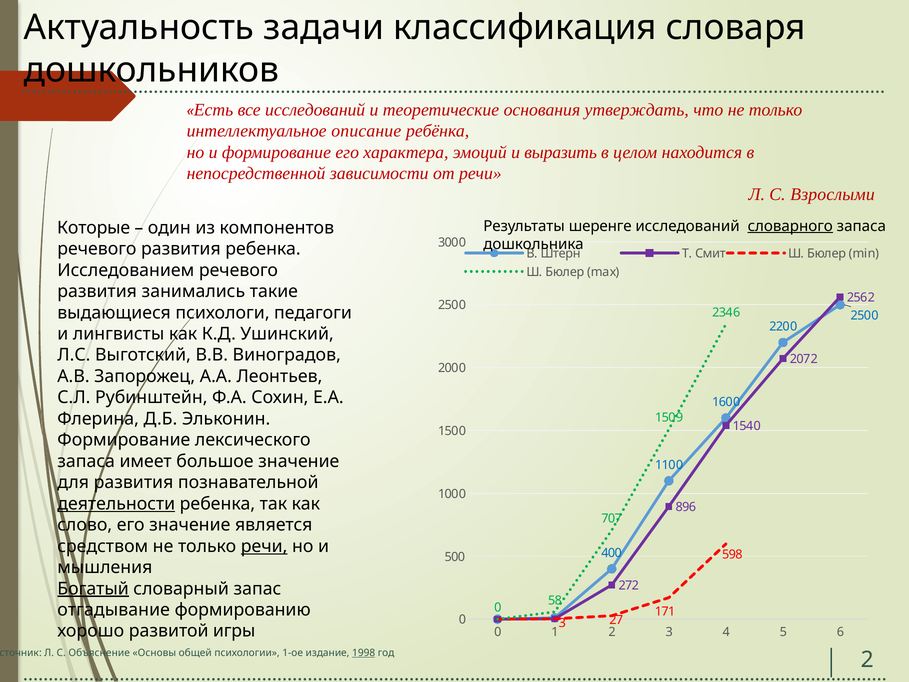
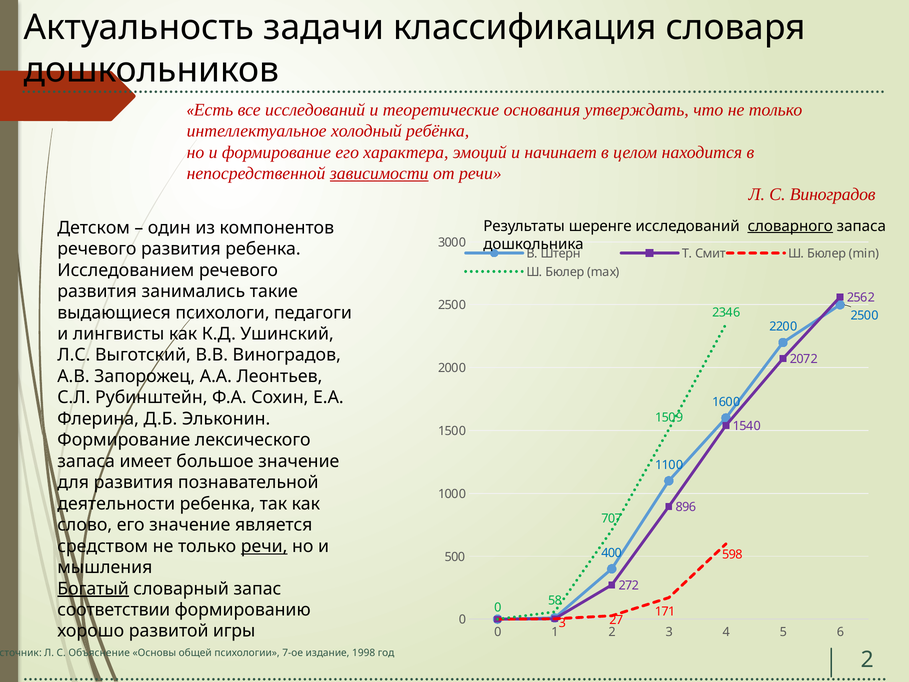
описание: описание -> холодный (366, 131)
выразить: выразить -> начинает (561, 152)
зависимости underline: none -> present (379, 173)
С Взрослыми: Взрослыми -> Виноградов (833, 195)
Которые: Которые -> Детском (94, 228)
деятельности underline: present -> none (116, 504)
отгадывание: отгадывание -> соответствии (114, 610)
1-ое: 1-ое -> 7-ое (293, 653)
1998 underline: present -> none (364, 653)
